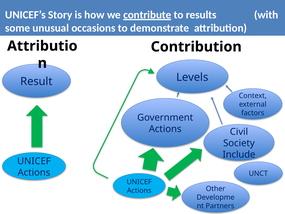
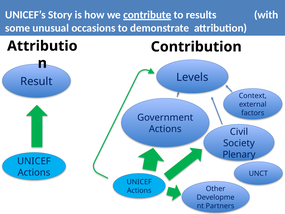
Include: Include -> Plenary (239, 154)
